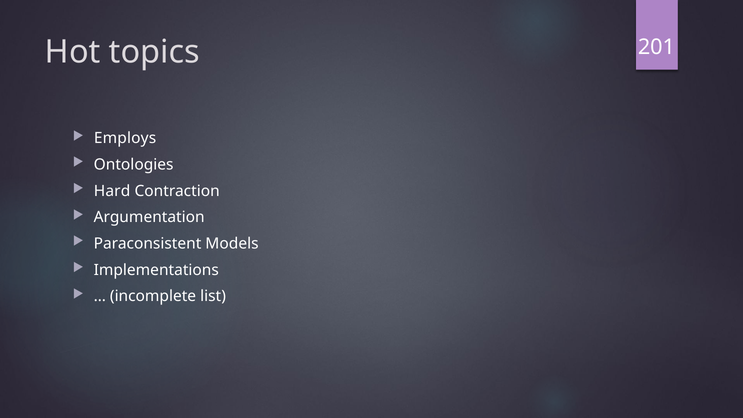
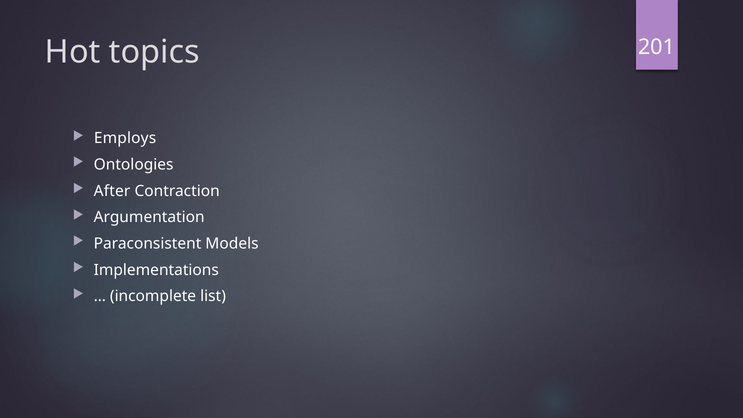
Hard: Hard -> After (112, 191)
